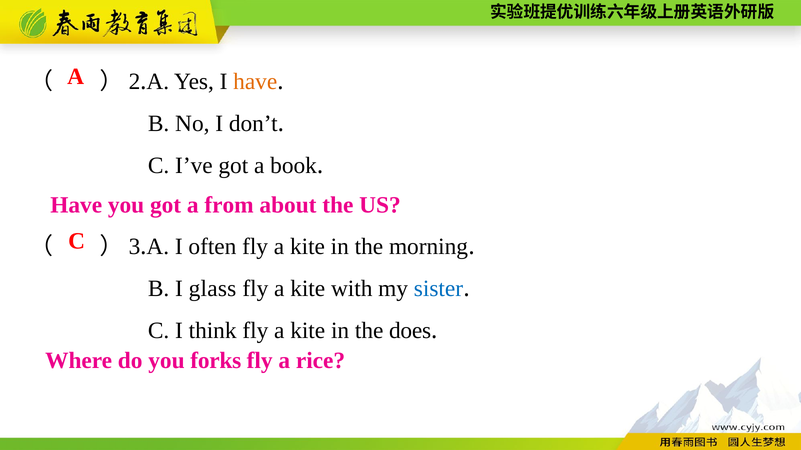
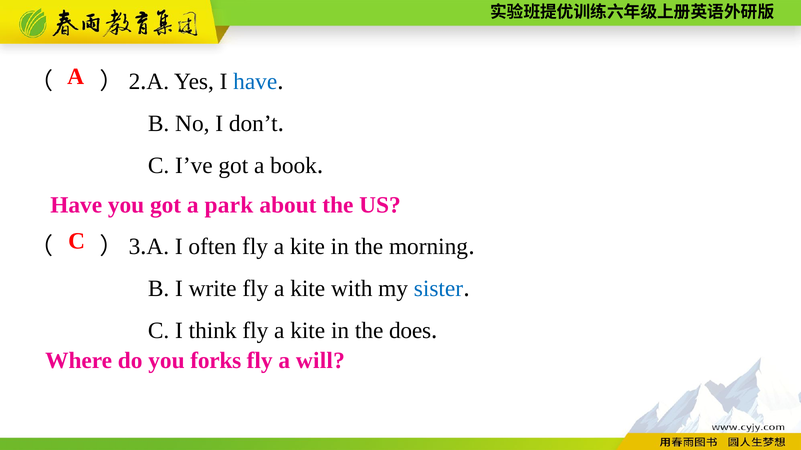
have colour: orange -> blue (255, 82)
from: from -> park (229, 205)
glass: glass -> write (213, 289)
rice: rice -> will (320, 361)
